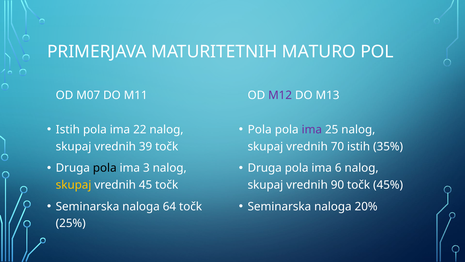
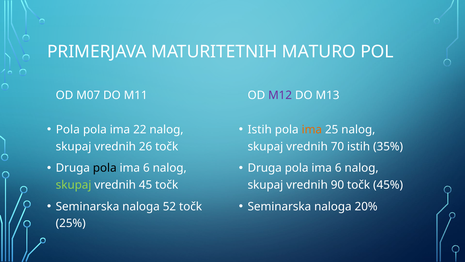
Istih: Istih -> Pola (68, 130)
Pola: Pola -> Istih (260, 130)
ima colour: purple -> orange (312, 130)
39: 39 -> 26 (146, 146)
3: 3 -> 6 (146, 168)
skupaj colour: yellow -> light green (74, 185)
64: 64 -> 52 (169, 206)
